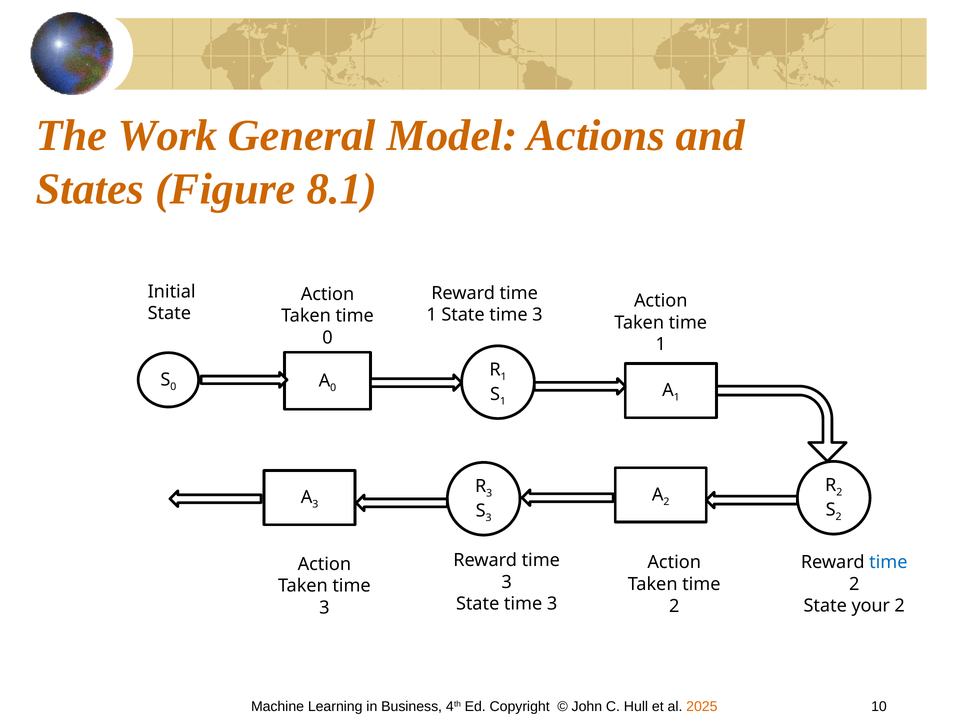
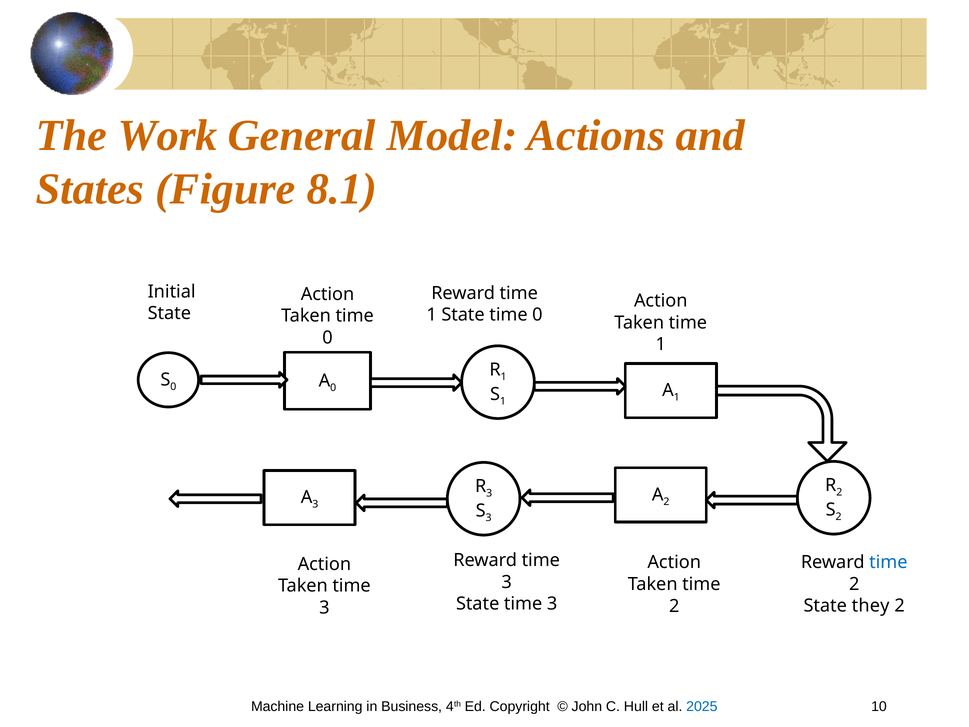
1 State time 3: 3 -> 0 (537, 315)
your: your -> they (871, 606)
2025 colour: orange -> blue (702, 706)
